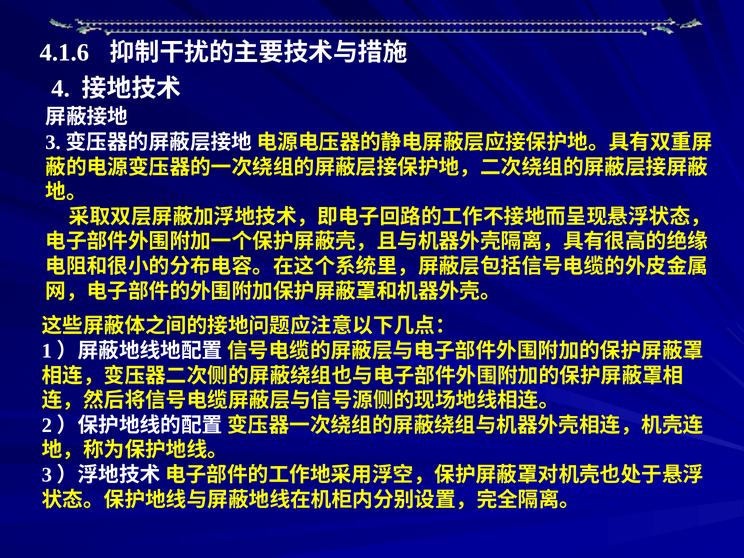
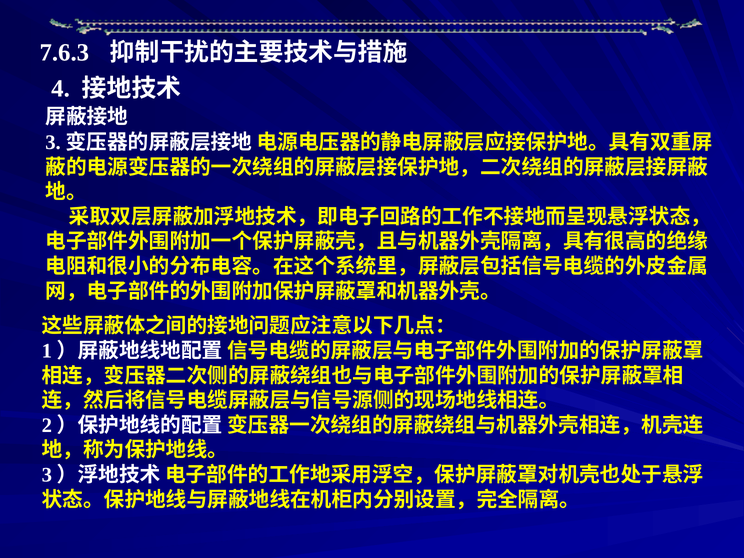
4.1.6: 4.1.6 -> 7.6.3 (64, 52)
